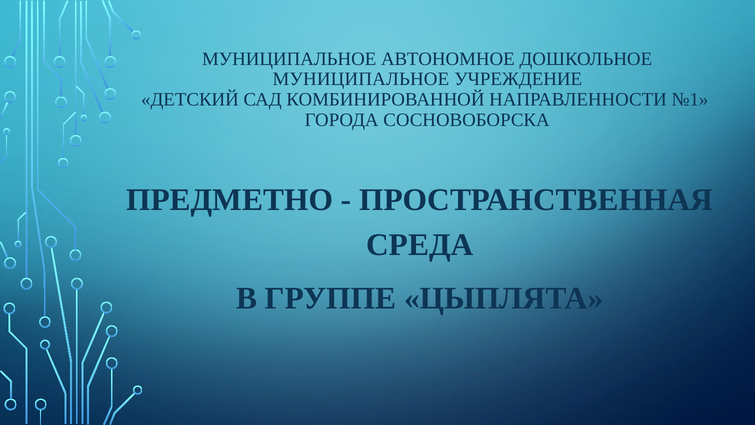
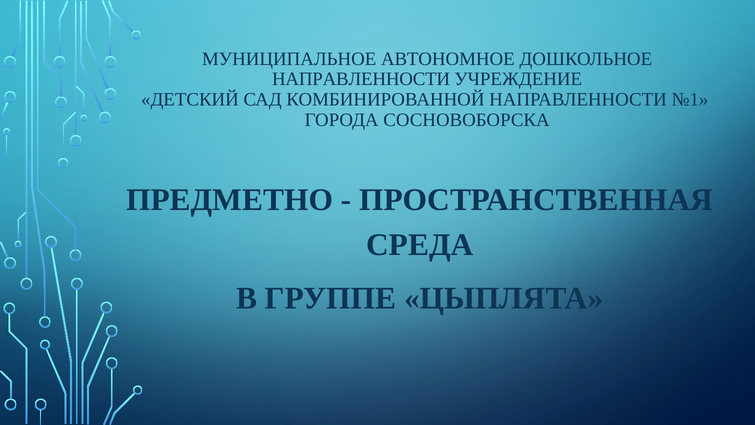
МУНИЦИПАЛЬНОЕ: МУНИЦИПАЛЬНОЕ -> НАПРАВЛЕННОСТИ (361, 79)
